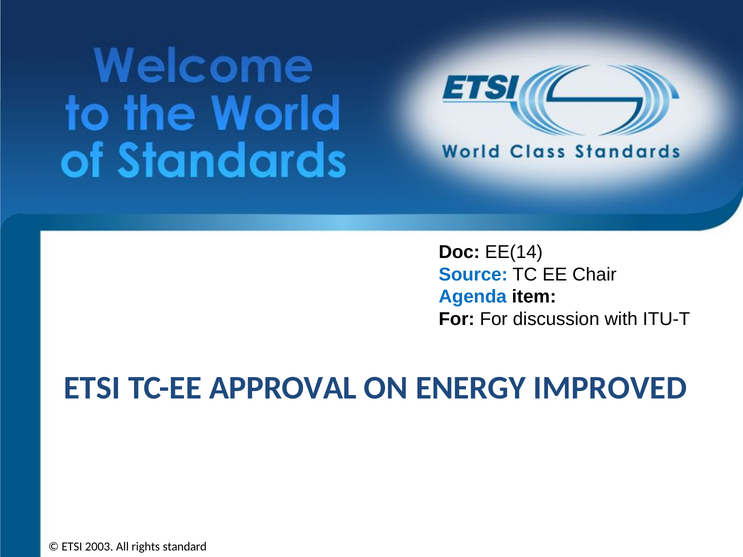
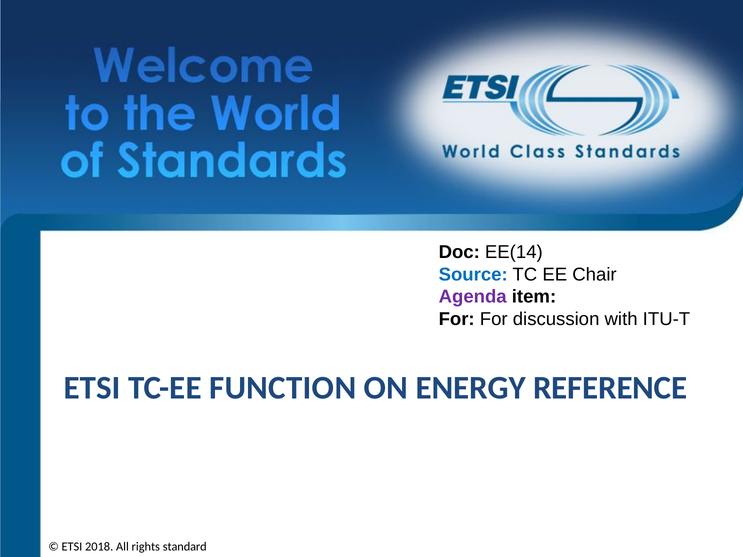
Agenda colour: blue -> purple (473, 297)
APPROVAL: APPROVAL -> FUNCTION (283, 388)
IMPROVED: IMPROVED -> REFERENCE (610, 388)
2003: 2003 -> 2018 (99, 547)
